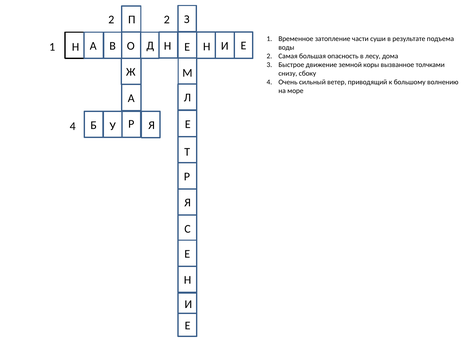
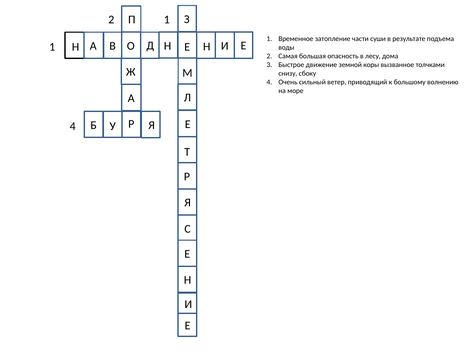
2 2: 2 -> 1 (167, 20)
